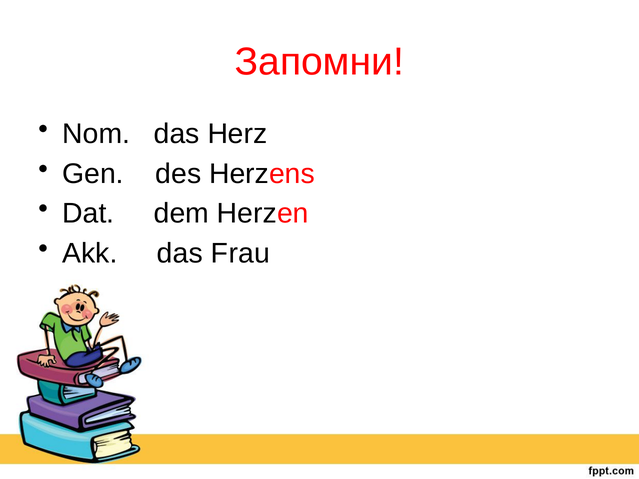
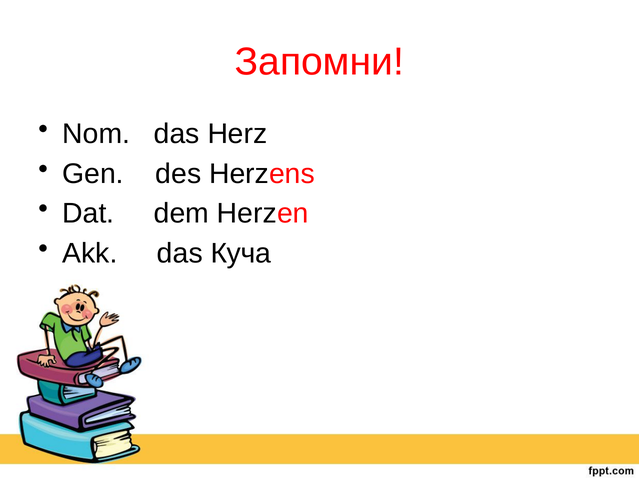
Frau: Frau -> Куча (241, 253)
